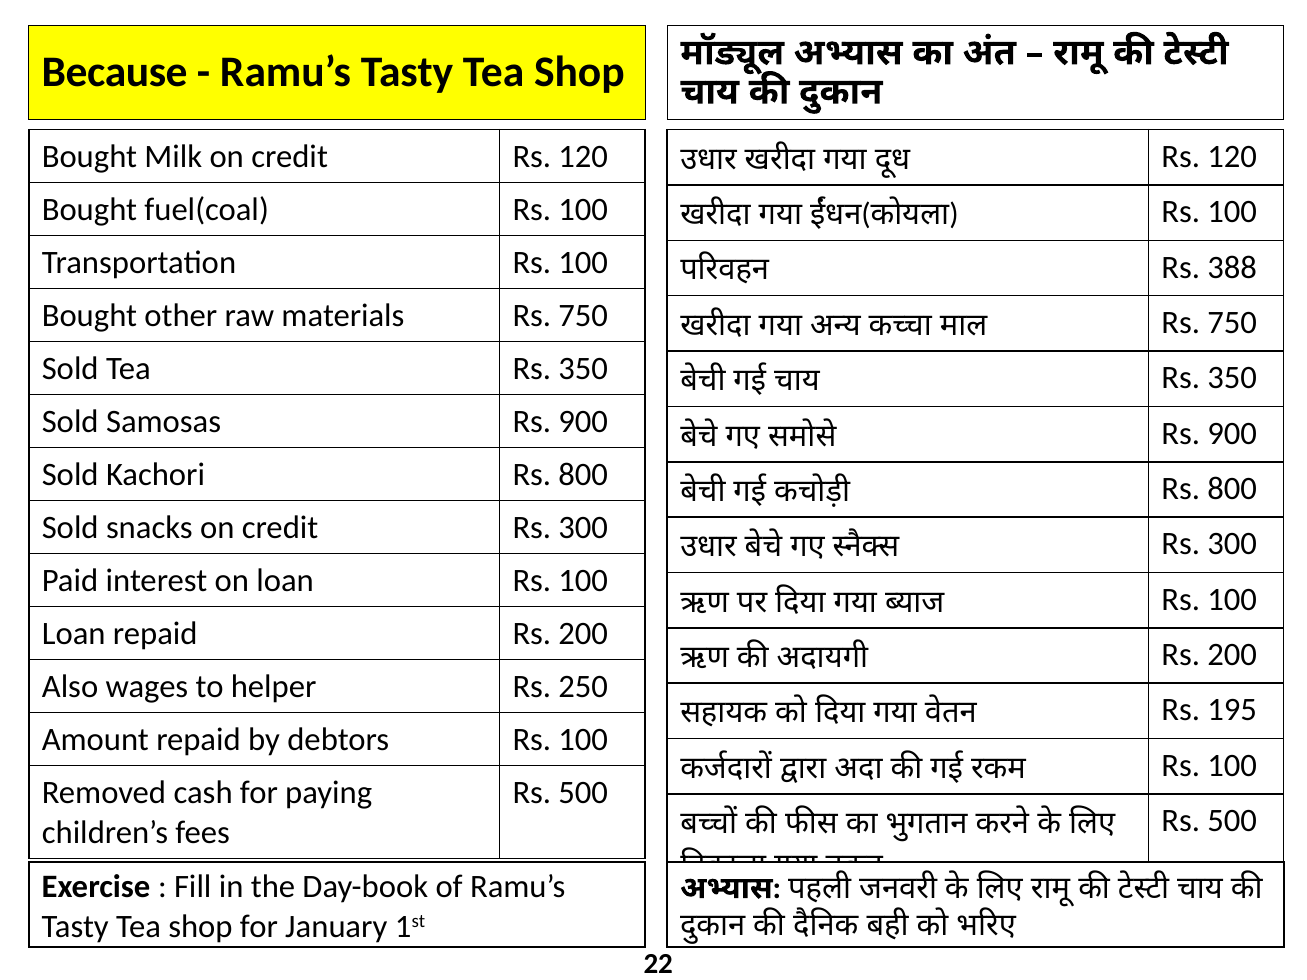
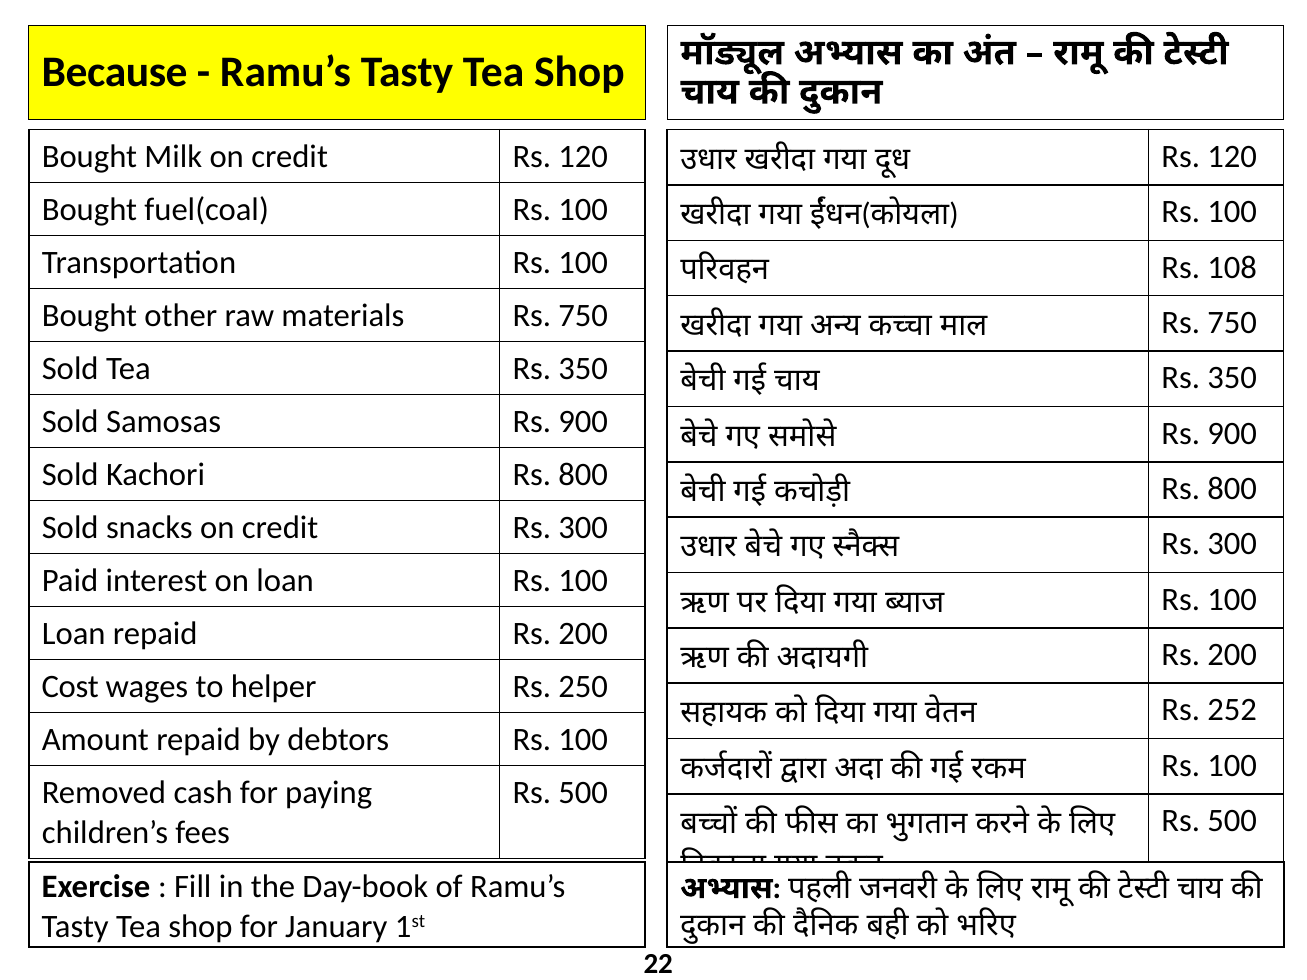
388: 388 -> 108 (1232, 267)
Also: Also -> Cost (70, 687)
195: 195 -> 252 (1232, 710)
